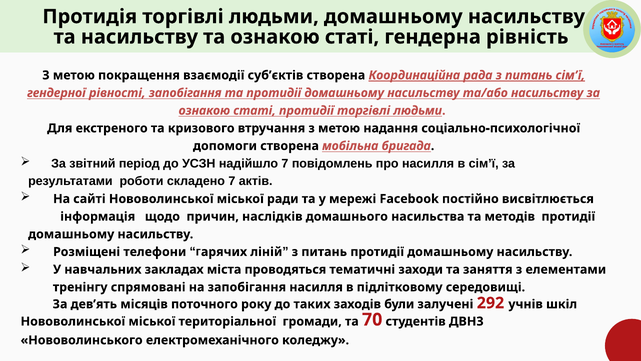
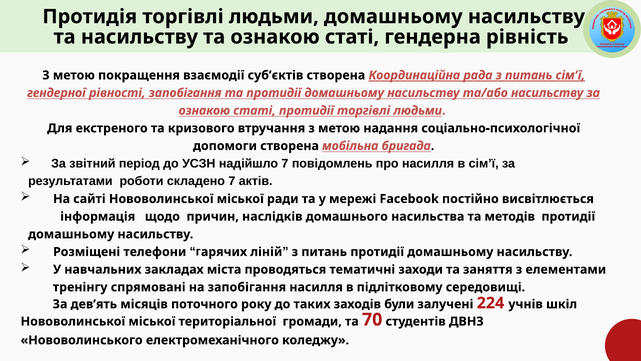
292: 292 -> 224 (491, 303)
